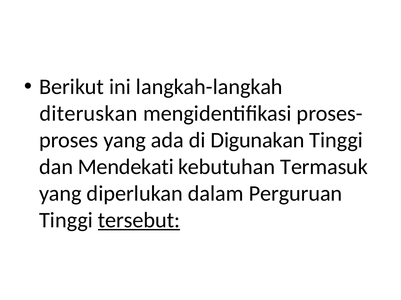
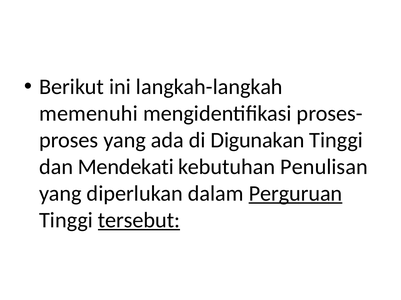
diteruskan: diteruskan -> memenuhi (88, 114)
Termasuk: Termasuk -> Penulisan (324, 167)
Perguruan underline: none -> present (295, 194)
